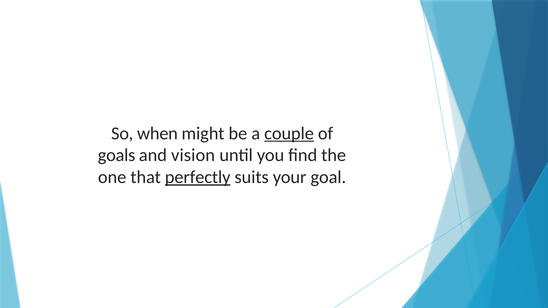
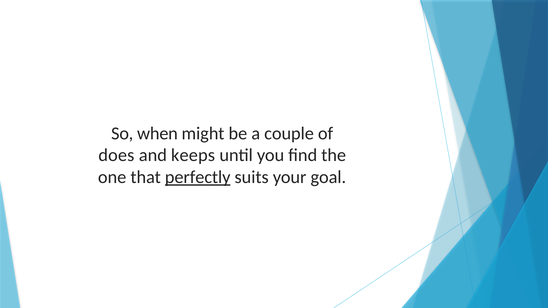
couple underline: present -> none (289, 133)
goals: goals -> does (116, 155)
vision: vision -> keeps (193, 155)
